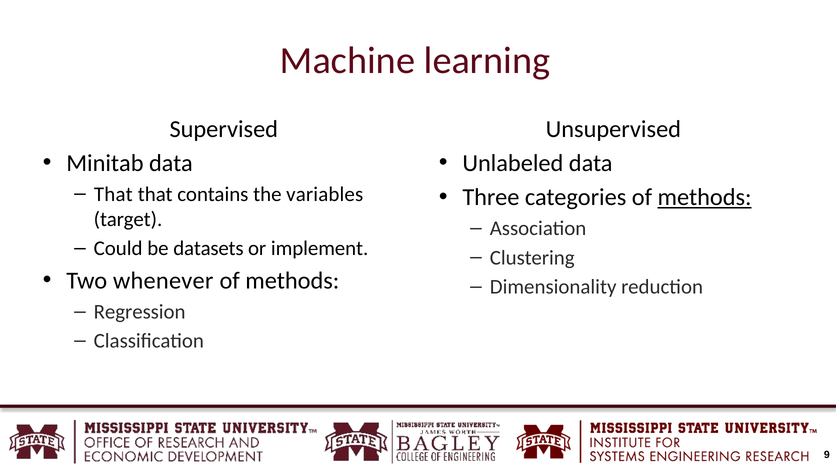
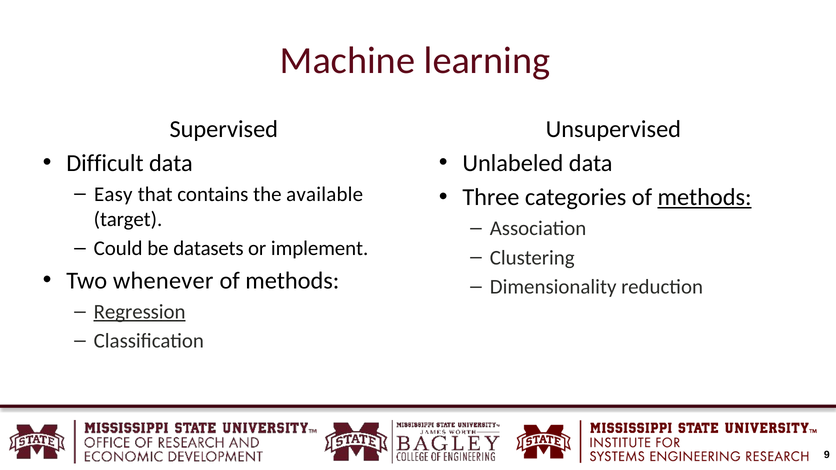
Minitab: Minitab -> Difficult (105, 163)
That: That -> Easy (113, 194)
variables: variables -> available (325, 194)
Regression underline: none -> present (140, 312)
